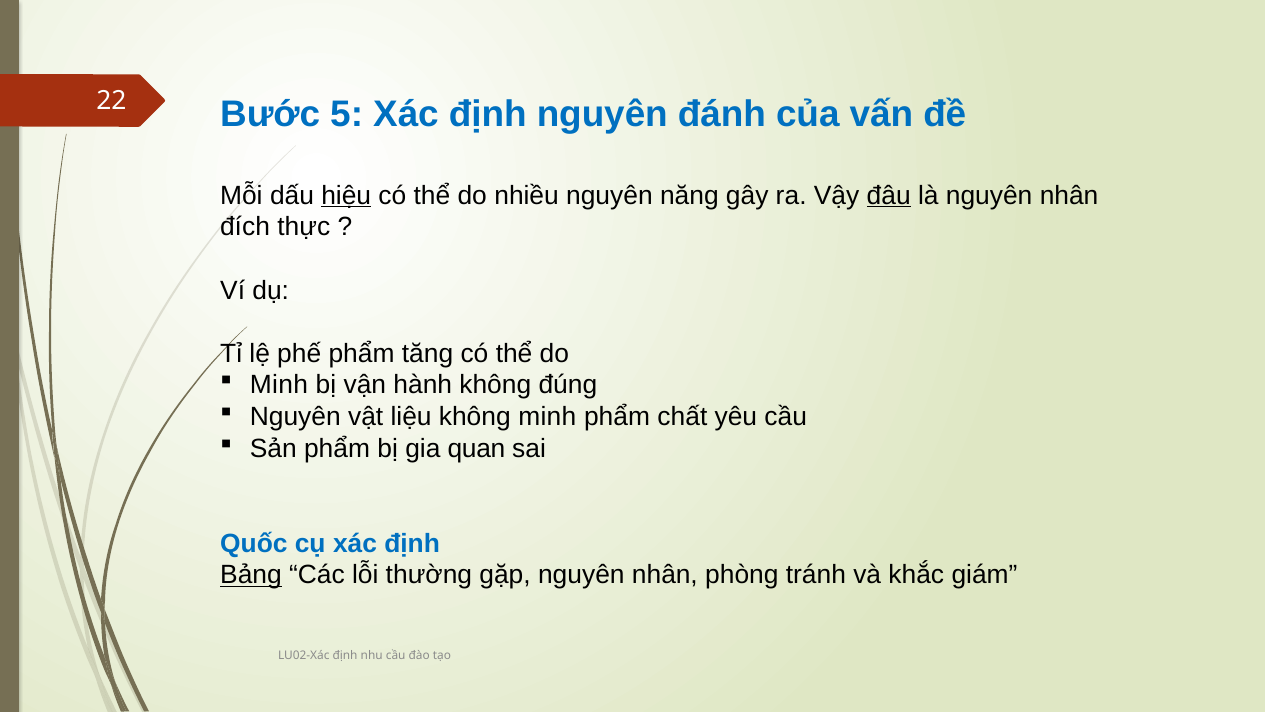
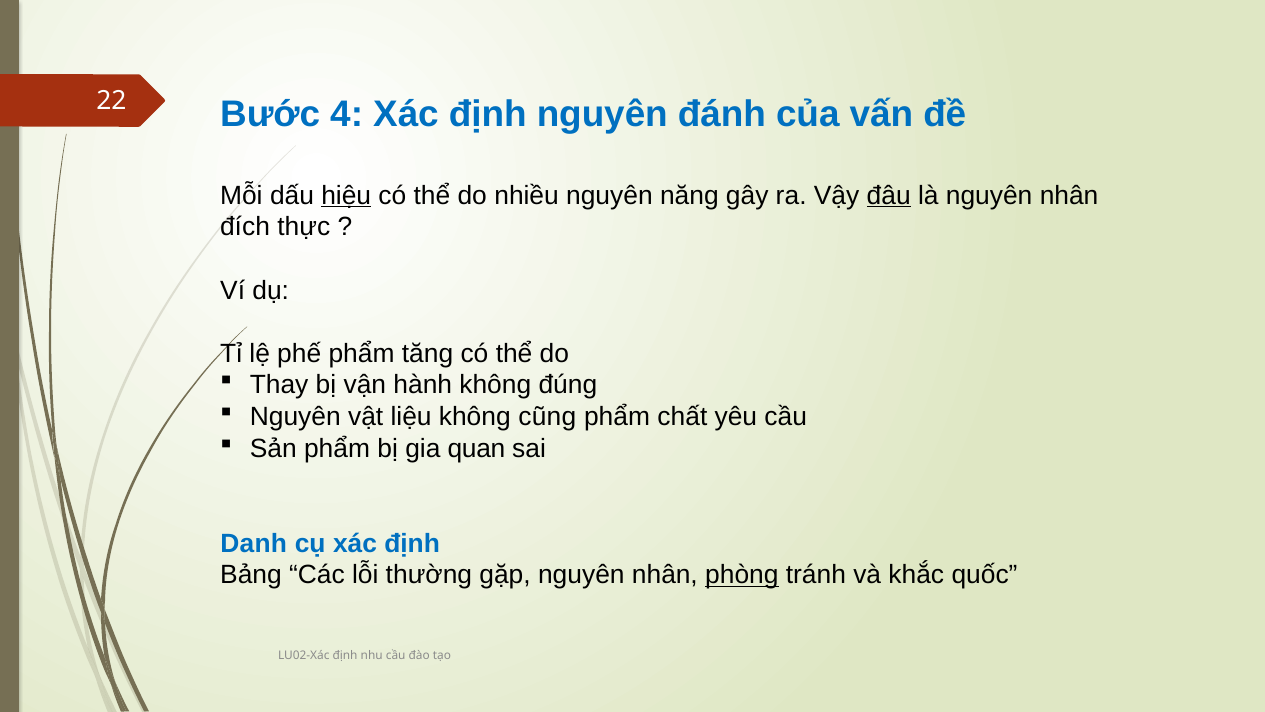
5: 5 -> 4 (347, 114)
Minh: Minh -> Thay (279, 385)
không minh: minh -> cũng (547, 417)
Quốc: Quốc -> Danh (254, 543)
Bảng underline: present -> none (251, 575)
phòng underline: none -> present (742, 575)
giám: giám -> quốc (985, 575)
